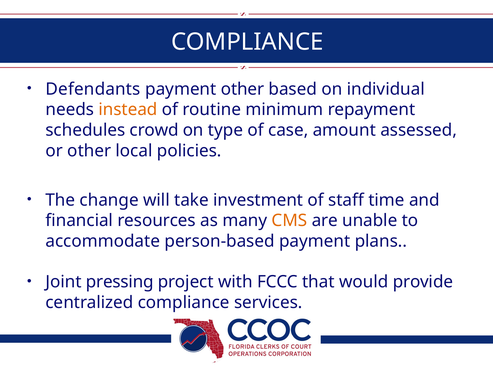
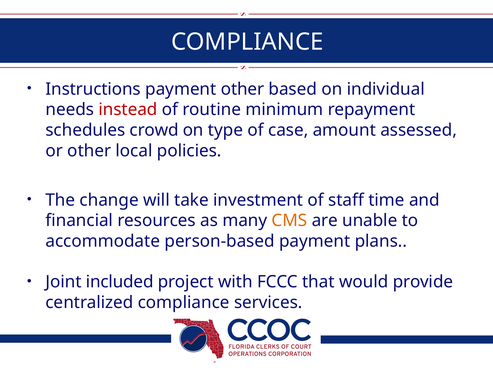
Defendants: Defendants -> Instructions (93, 89)
instead colour: orange -> red (128, 110)
pressing: pressing -> included (120, 282)
